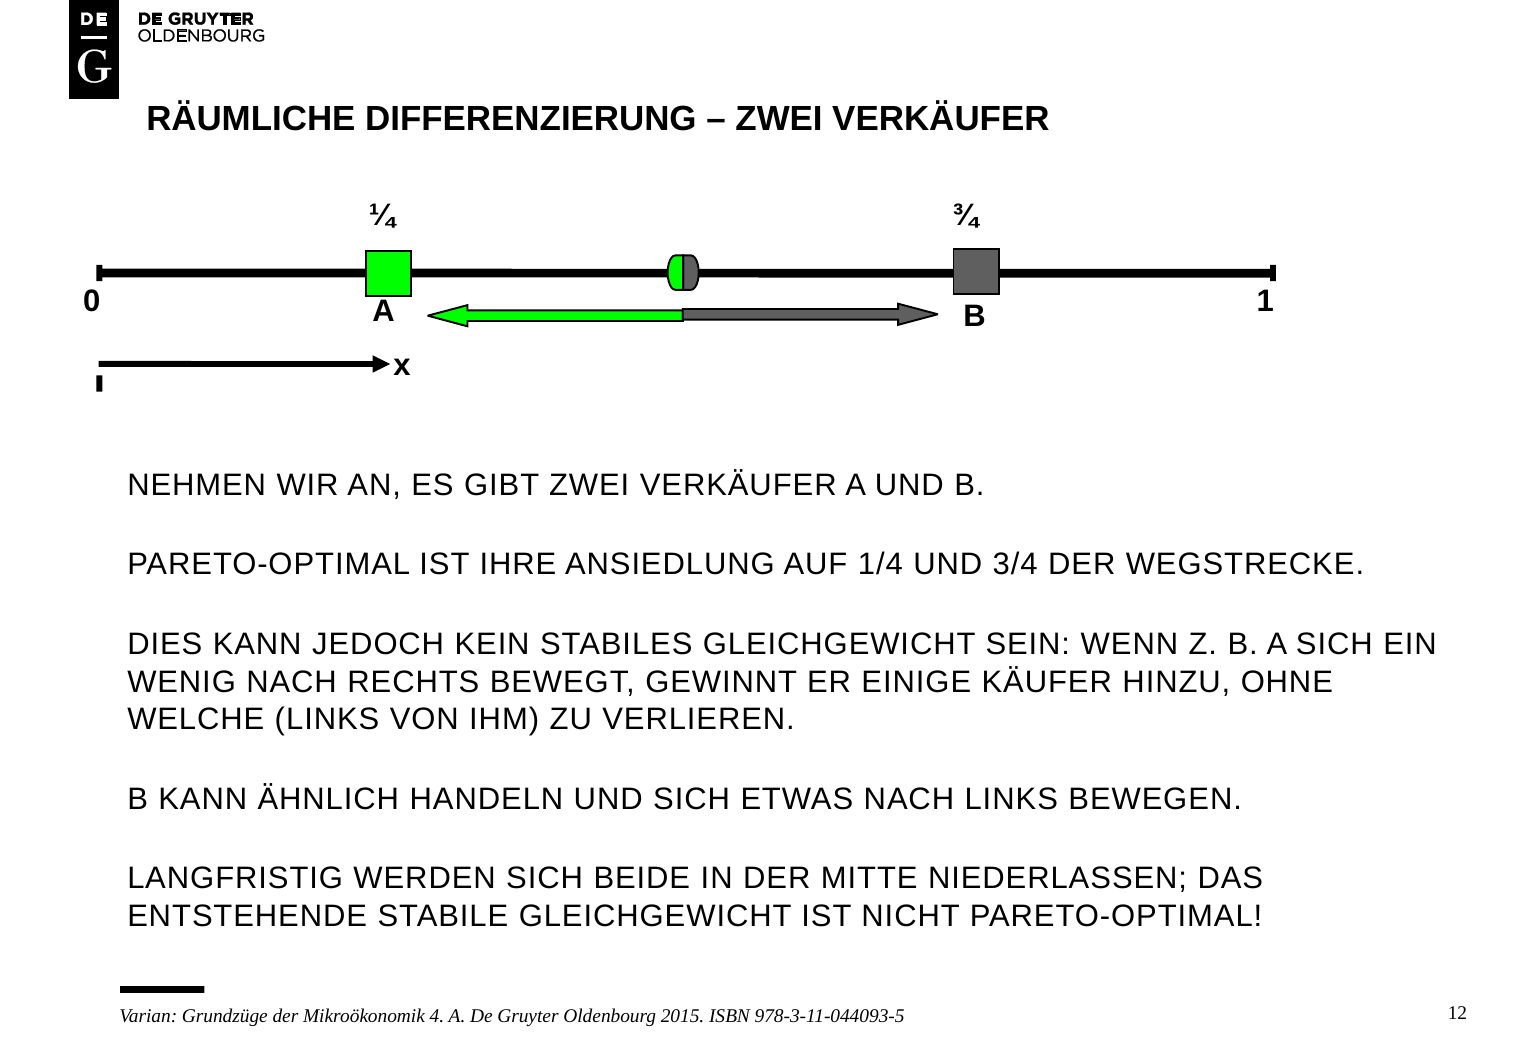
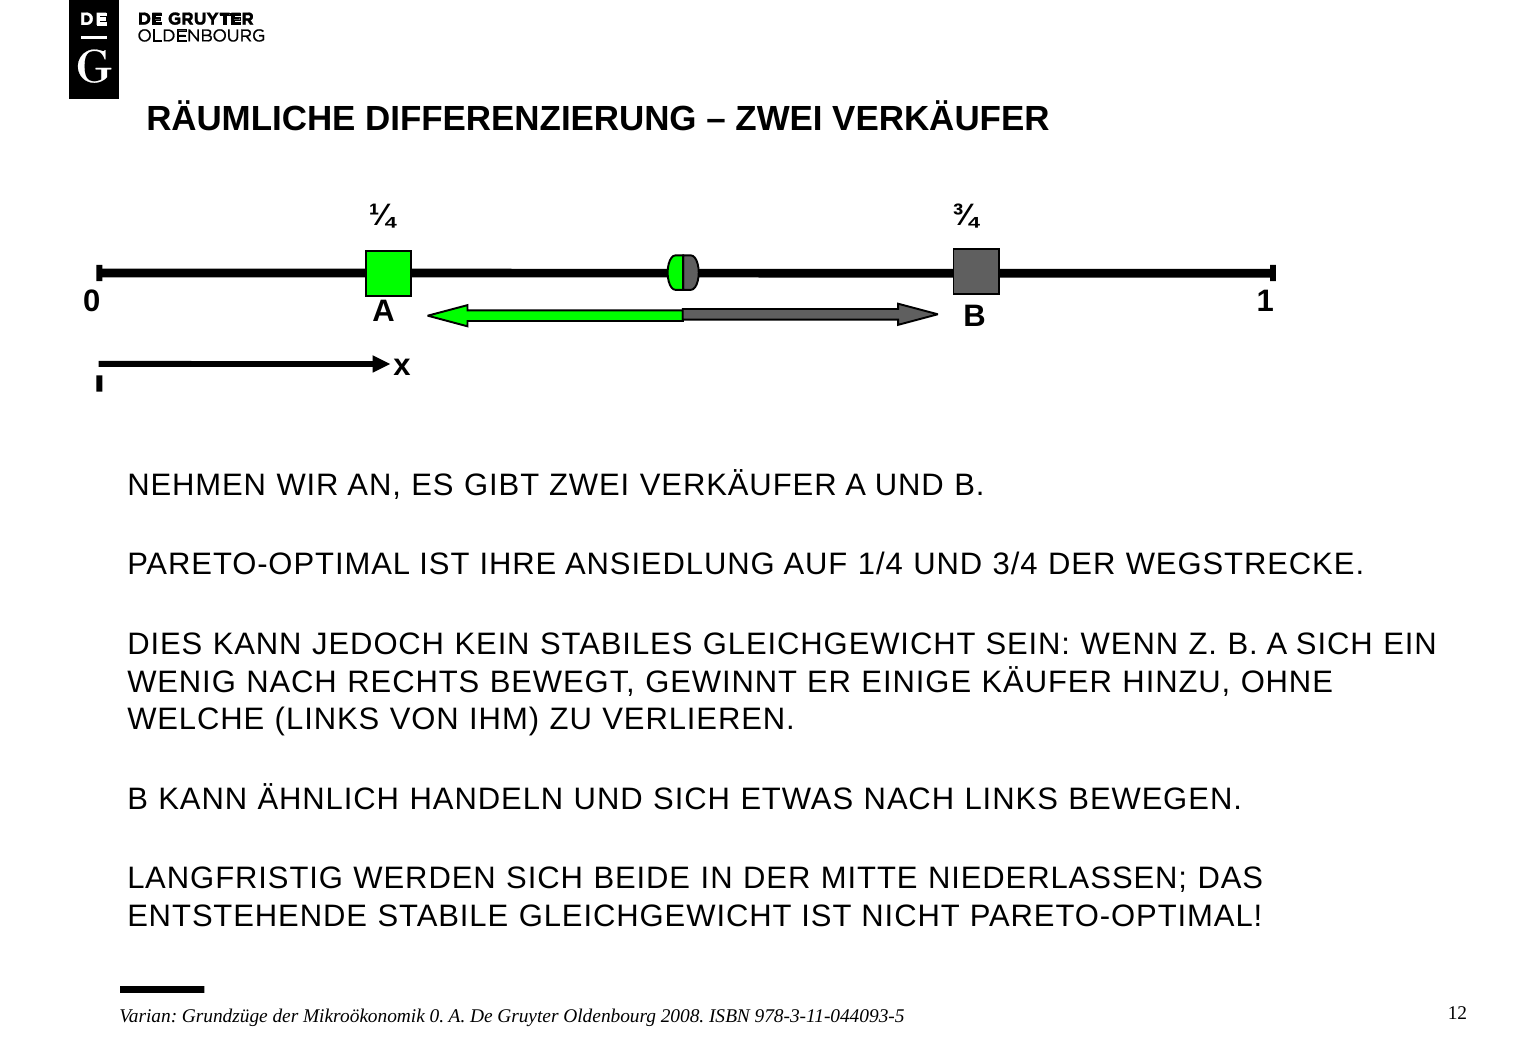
Mikroökonomik 4: 4 -> 0 (437, 1016)
2015: 2015 -> 2008 (683, 1016)
